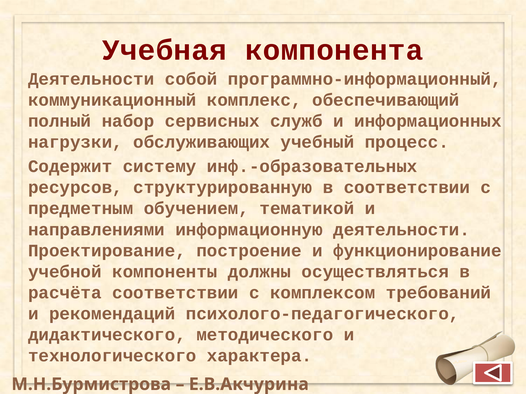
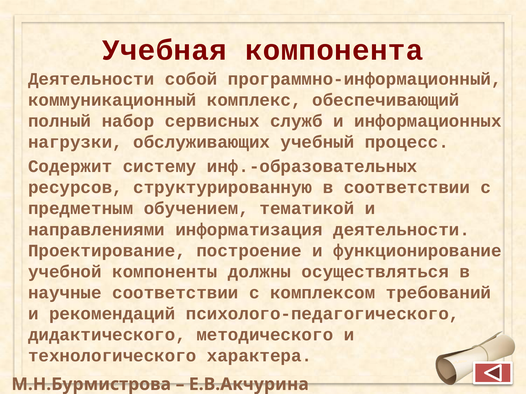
информационную: информационную -> информатизация (249, 230)
расчёта: расчёта -> научные (65, 293)
